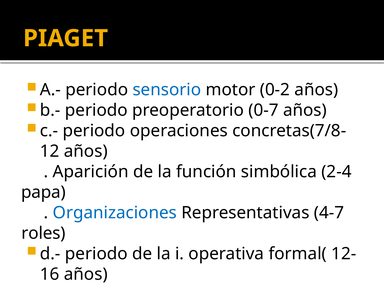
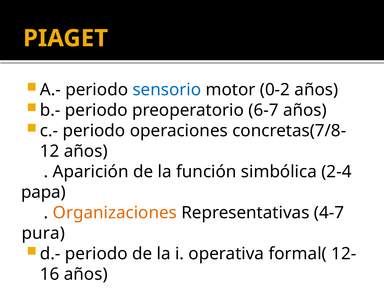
0-7: 0-7 -> 6-7 (264, 110)
Organizaciones colour: blue -> orange (115, 213)
roles: roles -> pura (43, 233)
